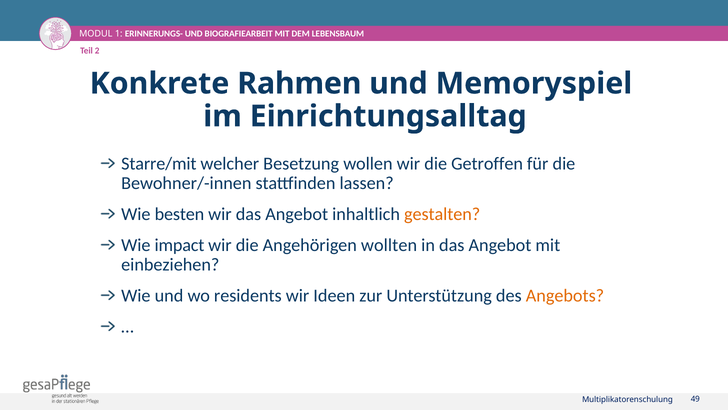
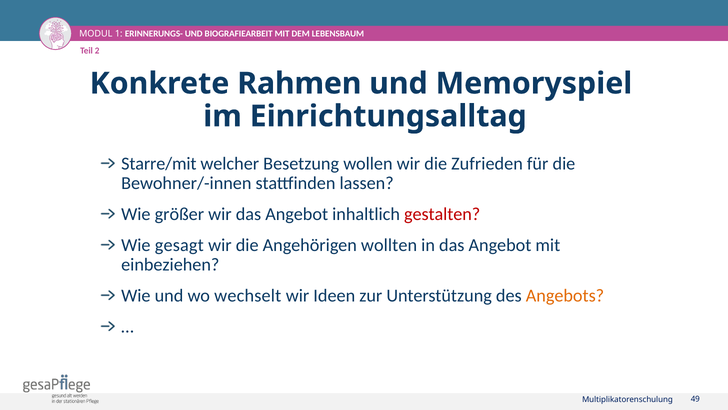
Getroffen: Getroffen -> Zufrieden (487, 164)
besten: besten -> größer (179, 214)
gestalten colour: orange -> red (442, 214)
impact: impact -> gesagt (179, 245)
residents: residents -> wechselt (248, 296)
